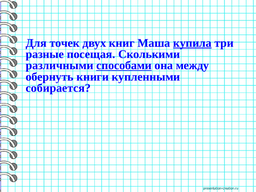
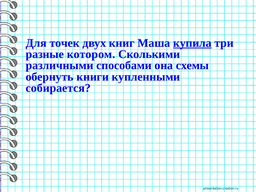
посещая: посещая -> котором (91, 54)
способами underline: present -> none (124, 66)
между: между -> схемы (192, 66)
